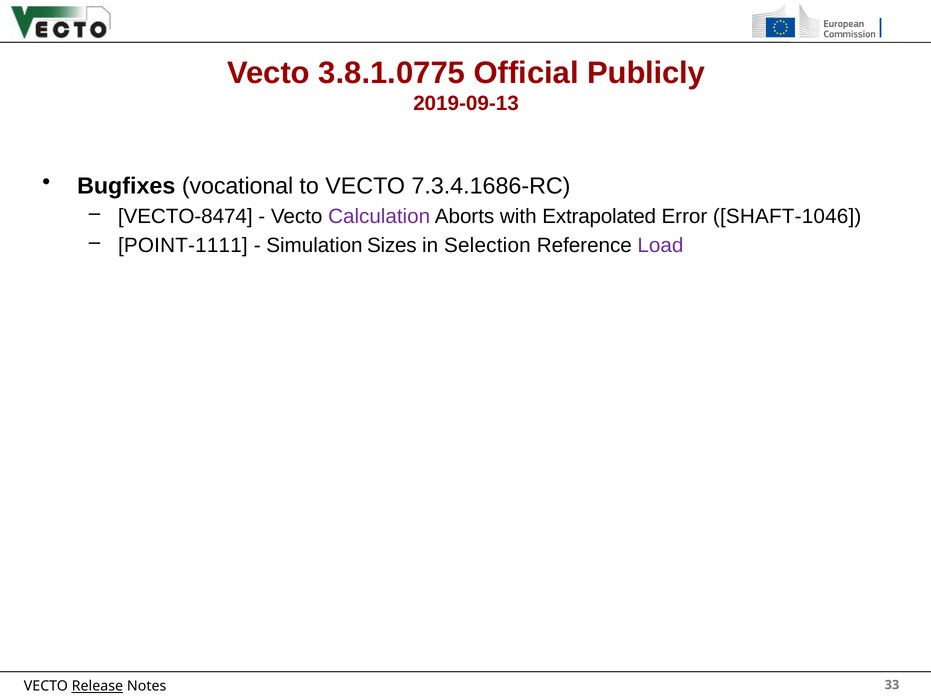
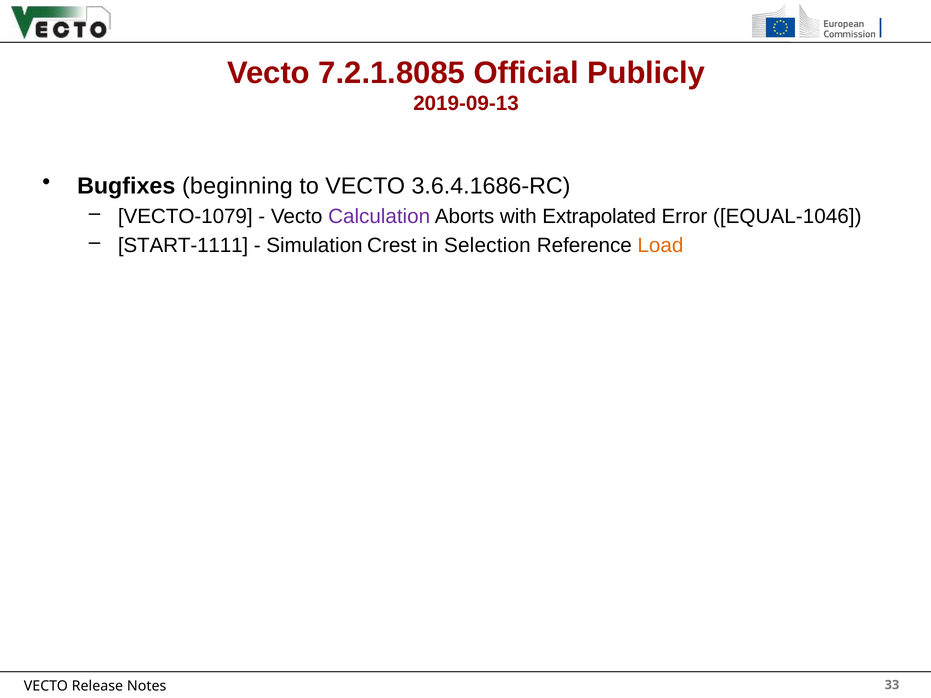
3.8.1.0775: 3.8.1.0775 -> 7.2.1.8085 (392, 73)
vocational: vocational -> beginning (237, 186)
7.3.4.1686-RC: 7.3.4.1686-RC -> 3.6.4.1686-RC (491, 186)
VECTO-8474: VECTO-8474 -> VECTO-1079 (185, 216)
SHAFT-1046: SHAFT-1046 -> EQUAL-1046 (787, 216)
POINT-1111: POINT-1111 -> START-1111 (183, 245)
Sizes: Sizes -> Crest (392, 245)
Load colour: purple -> orange (660, 245)
Release underline: present -> none (97, 686)
